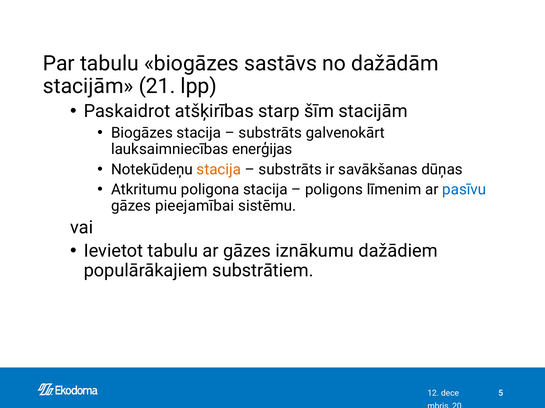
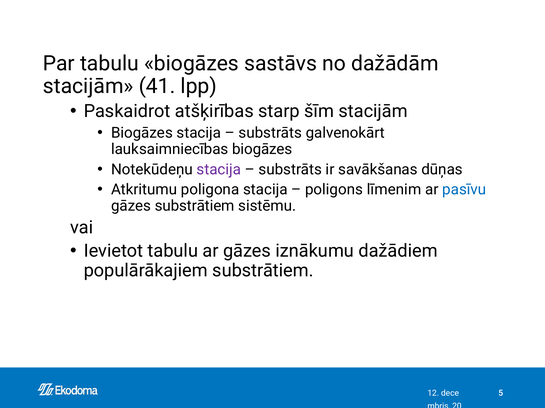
21: 21 -> 41 (157, 86)
lauksaimniecības enerģijas: enerģijas -> biogāzes (262, 150)
stacija colour: orange -> purple (219, 170)
gāzes pieejamībai: pieejamībai -> substrātiem (195, 206)
